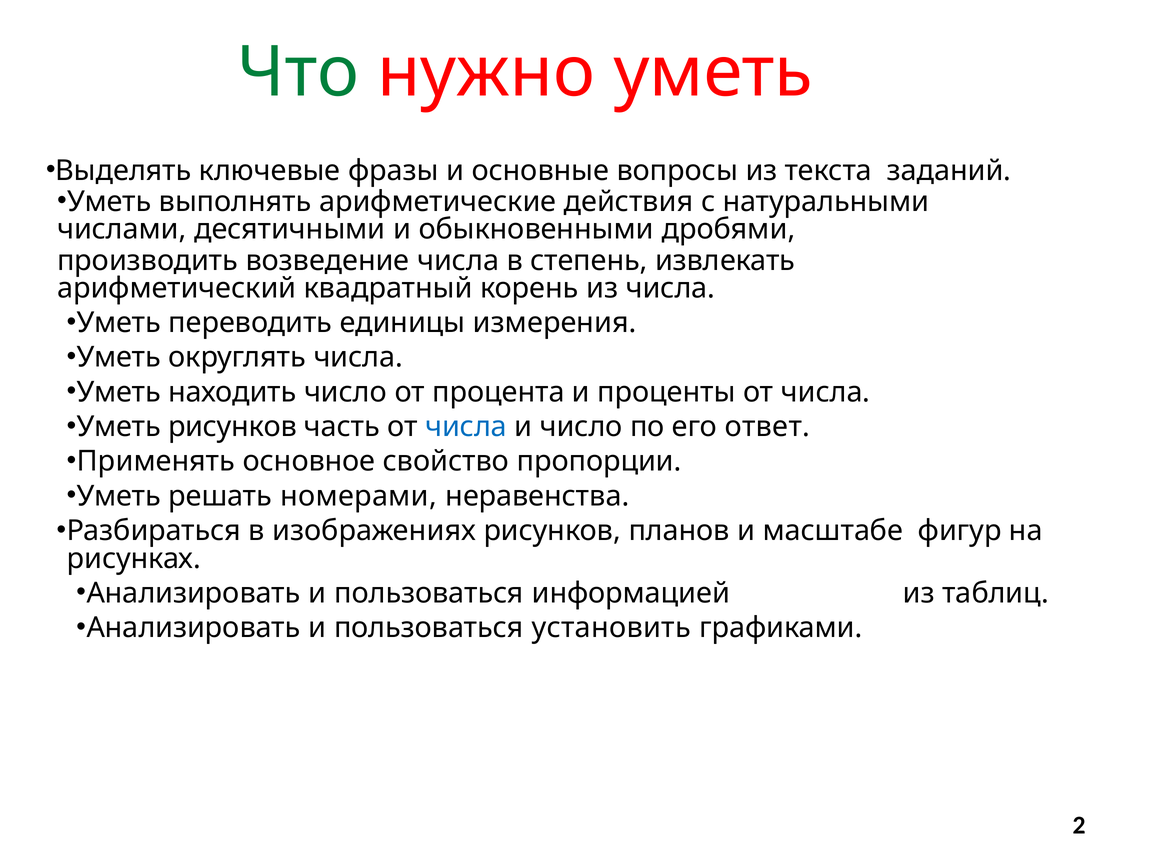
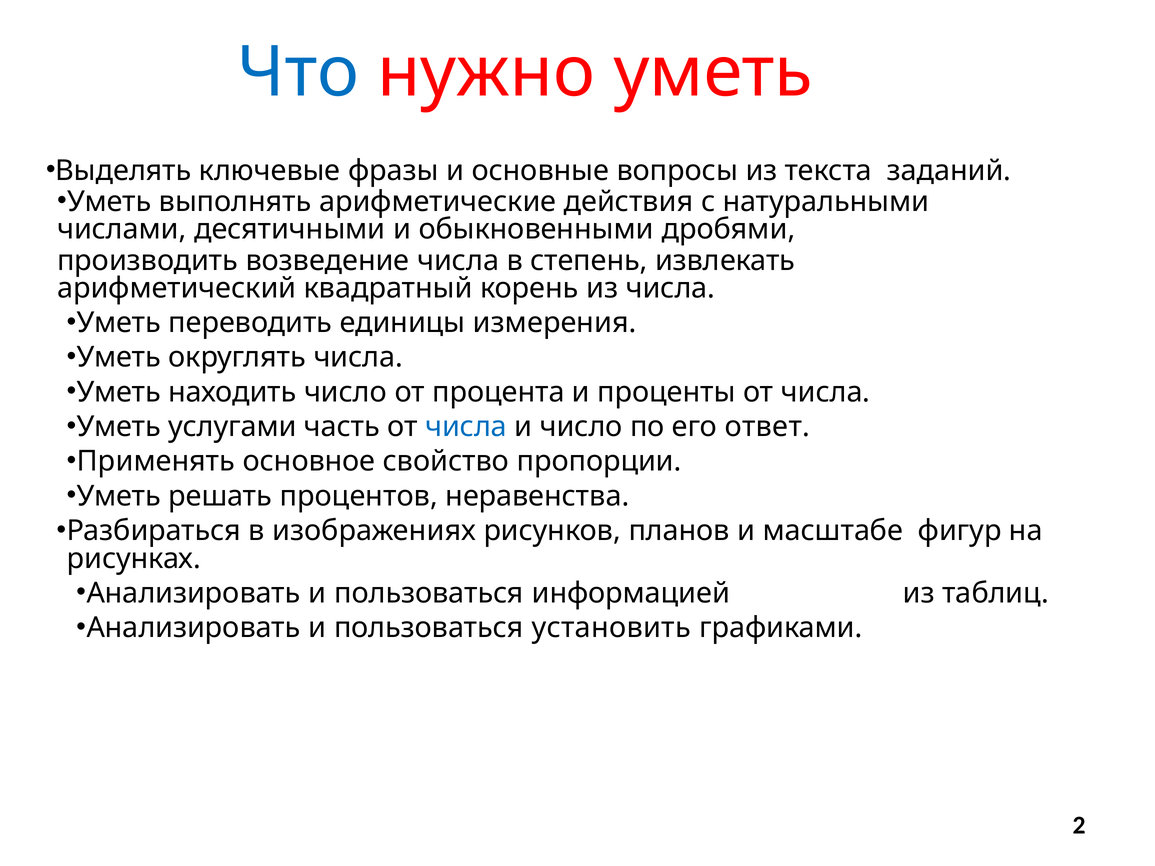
Что colour: green -> blue (298, 72)
Уметь рисунков: рисунков -> услугами (232, 427)
номерами: номерами -> процентов (359, 496)
